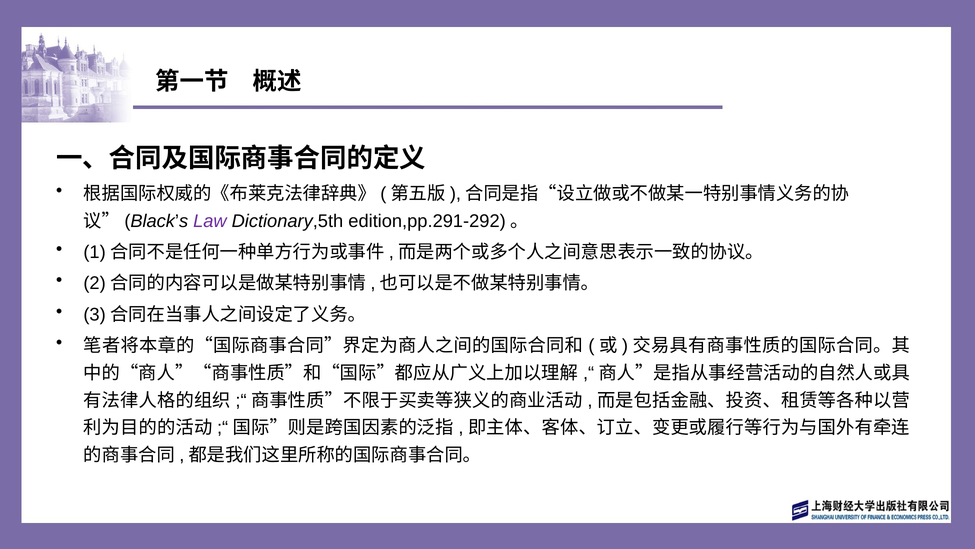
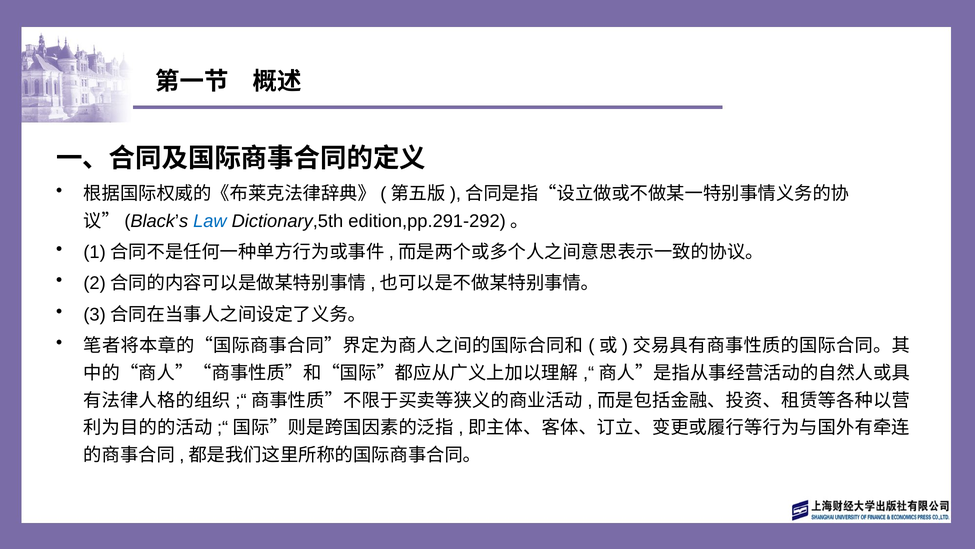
Law colour: purple -> blue (210, 221)
